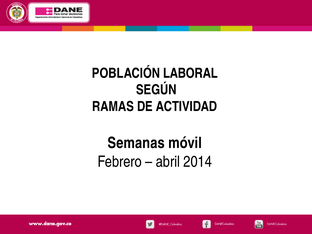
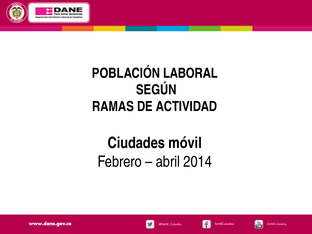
Semanas: Semanas -> Ciudades (136, 143)
